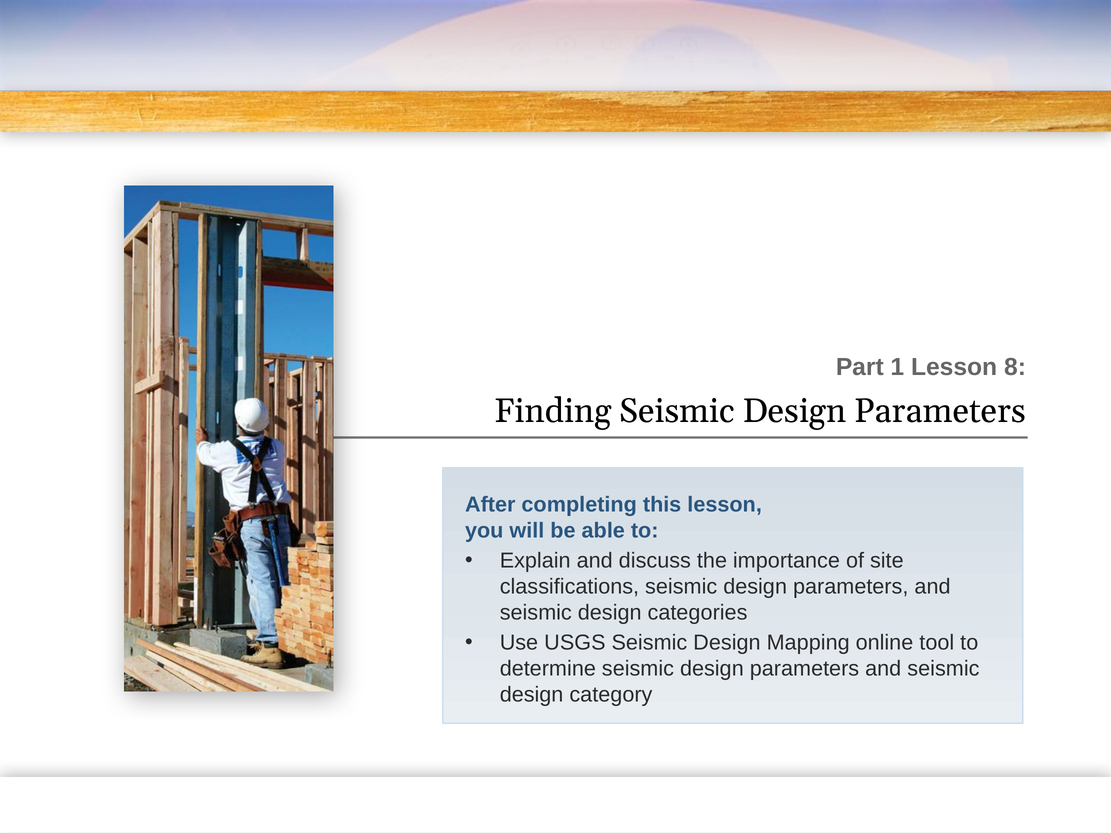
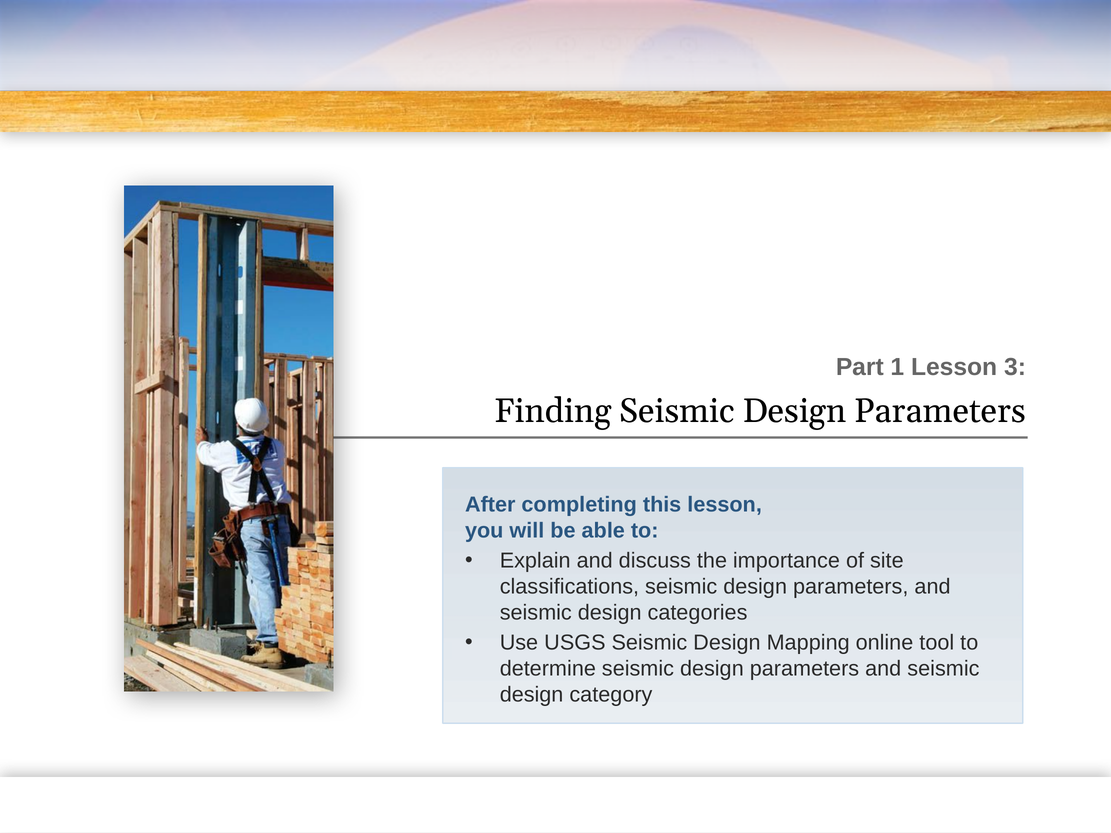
8: 8 -> 3 (1015, 367)
